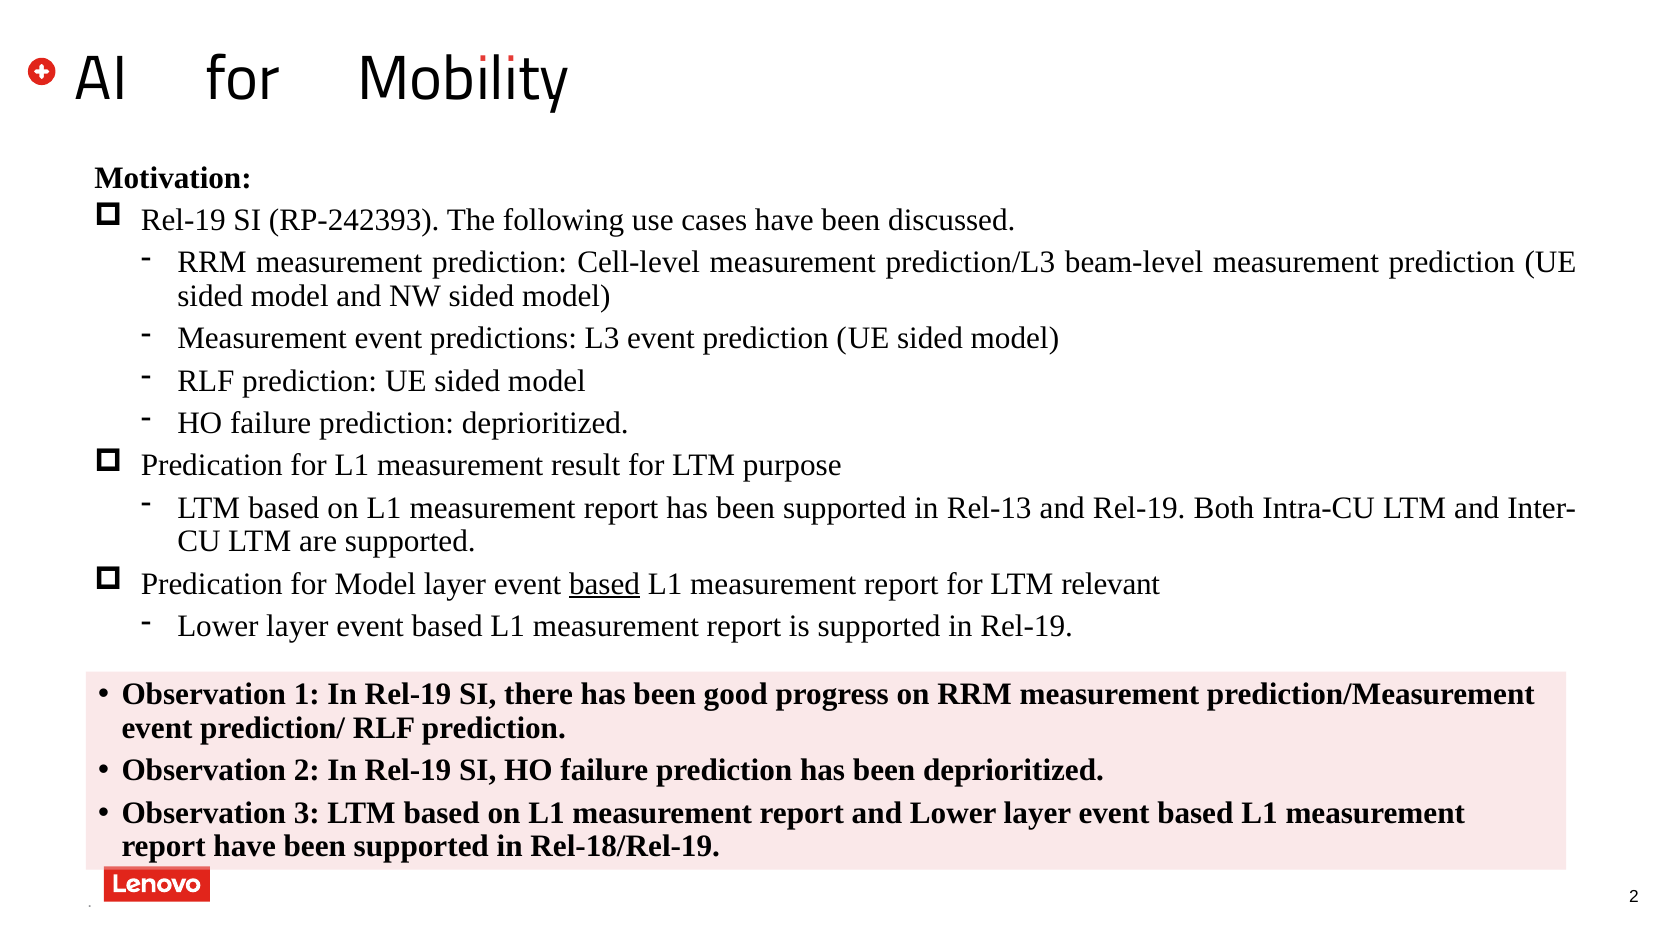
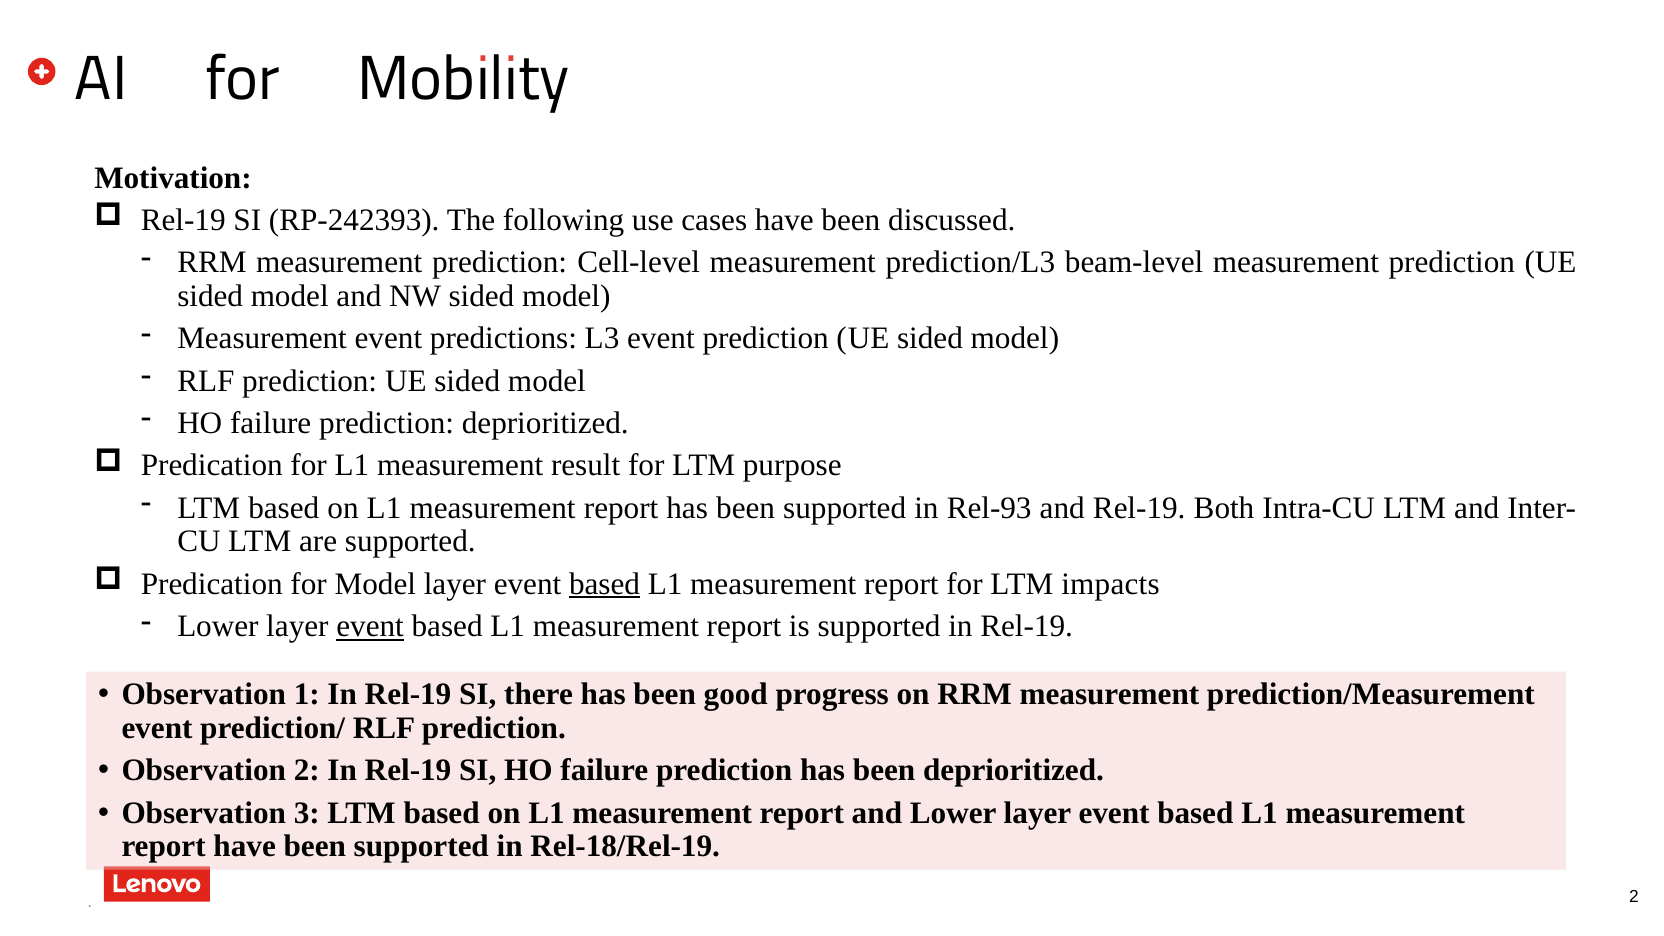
Rel-13: Rel-13 -> Rel-93 (989, 508)
relevant: relevant -> impacts (1110, 584)
event underline: none -> present (370, 626)
